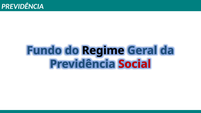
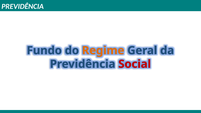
Regime colour: black -> orange (103, 51)
